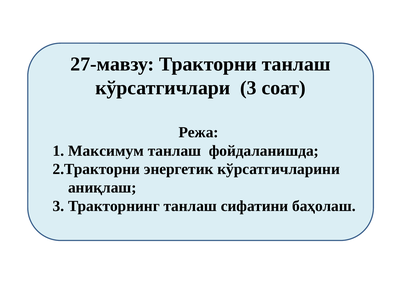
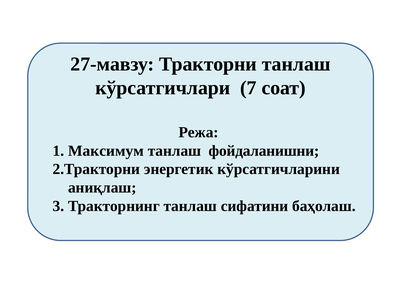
кўрсатгичлари 3: 3 -> 7 (248, 88)
фойдаланишда: фойдаланишда -> фойдаланишни (264, 151)
